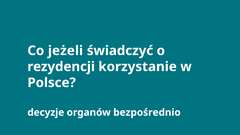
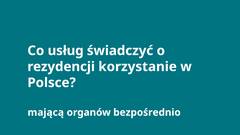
jeżeli: jeżeli -> usług (66, 51)
decyzje: decyzje -> mającą (46, 112)
